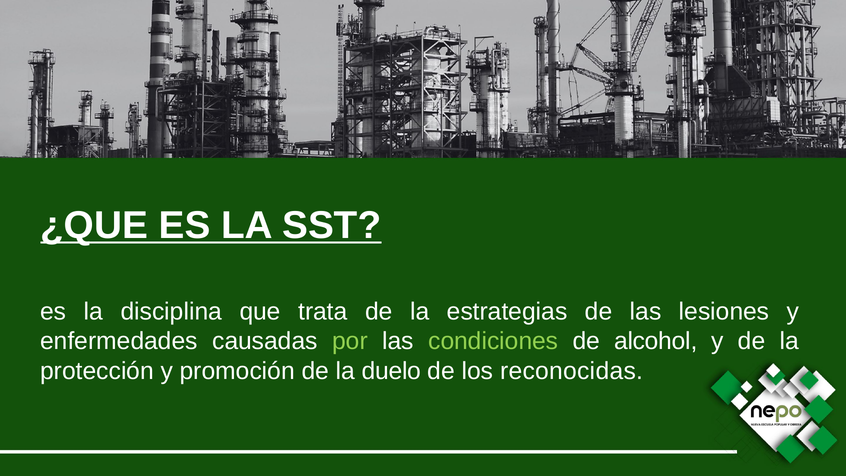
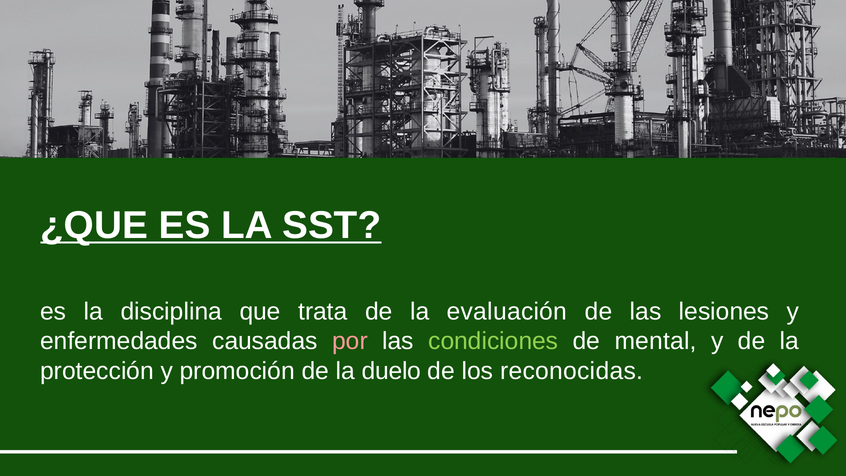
estrategias: estrategias -> evaluación (507, 312)
por colour: light green -> pink (350, 341)
alcohol: alcohol -> mental (656, 341)
